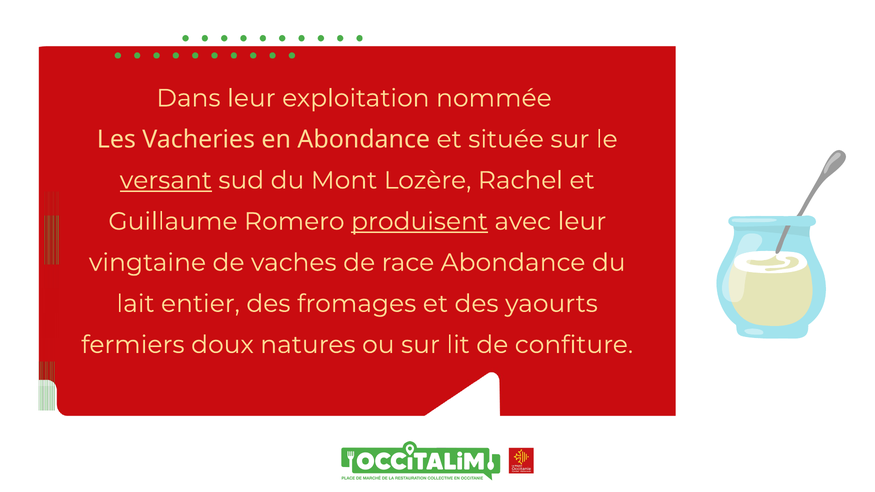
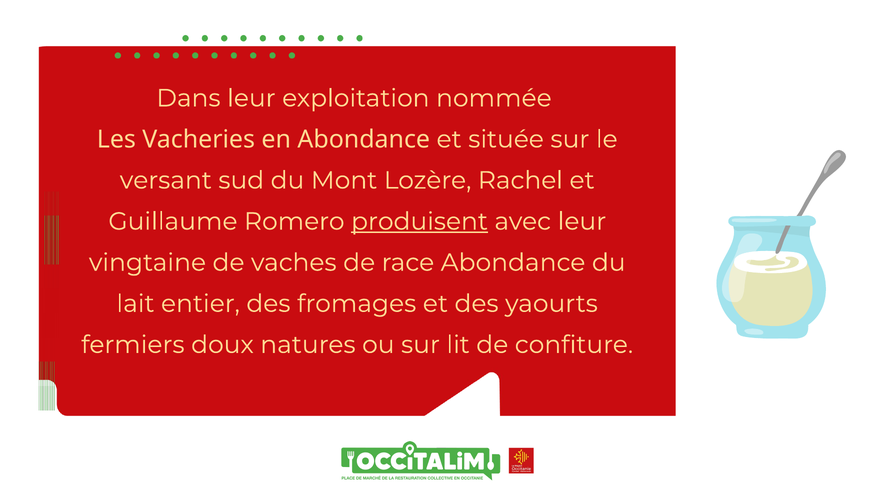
versant underline: present -> none (166, 180)
